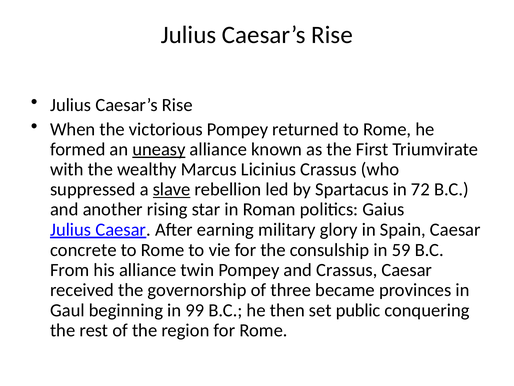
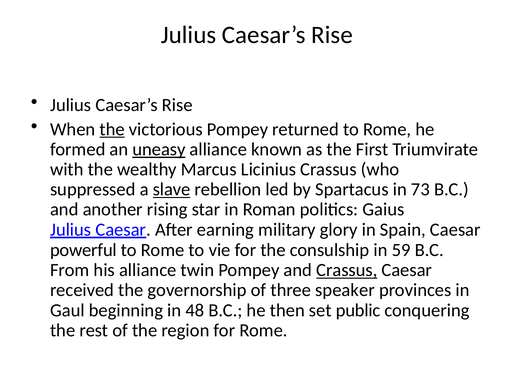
the underline: none -> present (112, 129)
72: 72 -> 73 (420, 189)
concrete: concrete -> powerful (83, 250)
Crassus underline: none -> present (347, 270)
became: became -> speaker (345, 290)
99: 99 -> 48 (195, 310)
